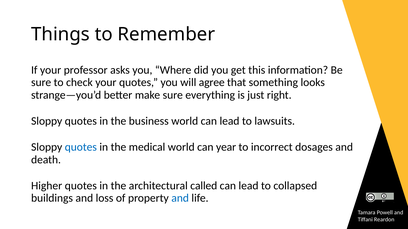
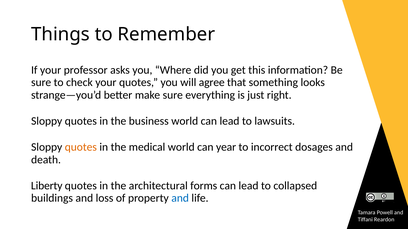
quotes colour: blue -> orange (81, 148)
Higher: Higher -> Liberty (47, 186)
called: called -> forms (204, 186)
